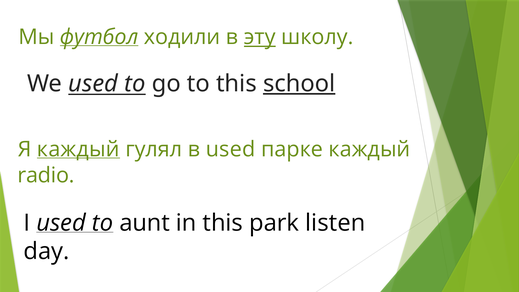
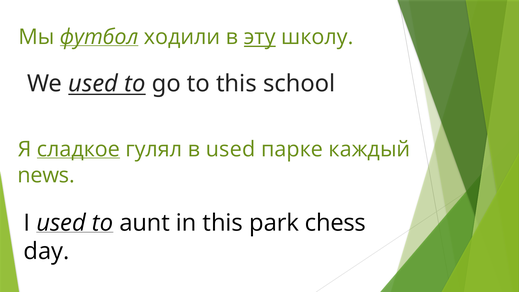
school underline: present -> none (299, 84)
Я каждый: каждый -> сладкое (78, 149)
radio: radio -> news (46, 175)
listen: listen -> chess (335, 223)
